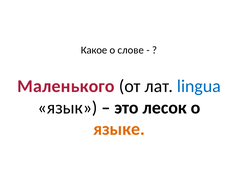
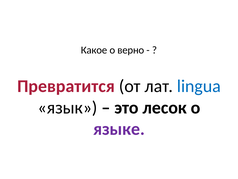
слове: слове -> верно (131, 50)
Маленького: Маленького -> Превратится (66, 86)
языке colour: orange -> purple (119, 129)
